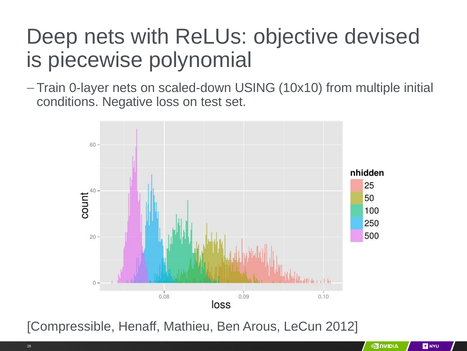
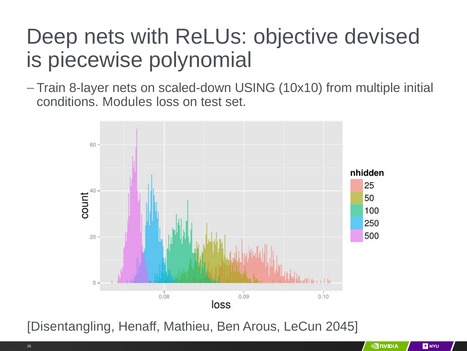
0-layer: 0-layer -> 8-layer (89, 88)
Negative: Negative -> Modules (127, 102)
Compressible: Compressible -> Disentangling (71, 326)
2012: 2012 -> 2045 (342, 326)
